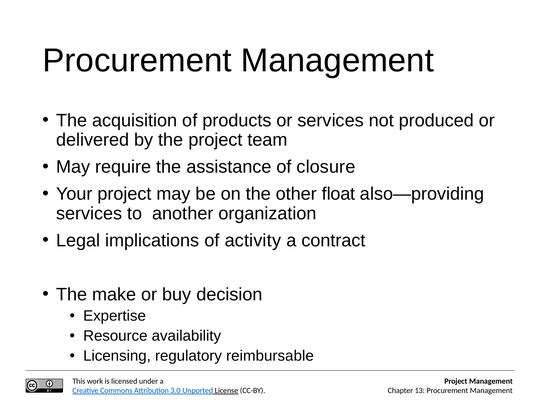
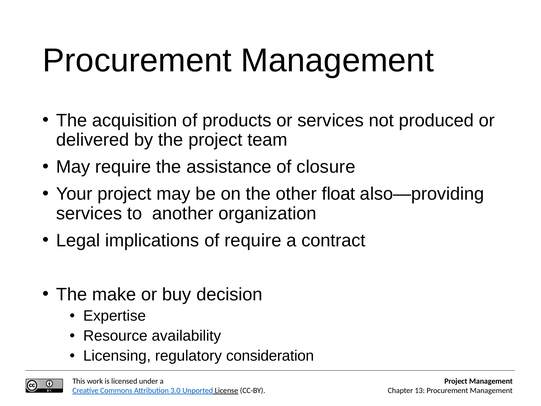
of activity: activity -> require (253, 240)
reimbursable: reimbursable -> consideration (270, 356)
